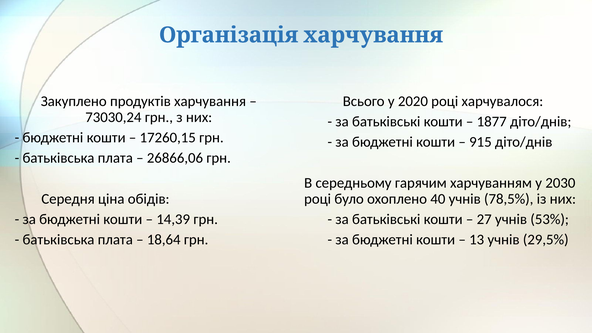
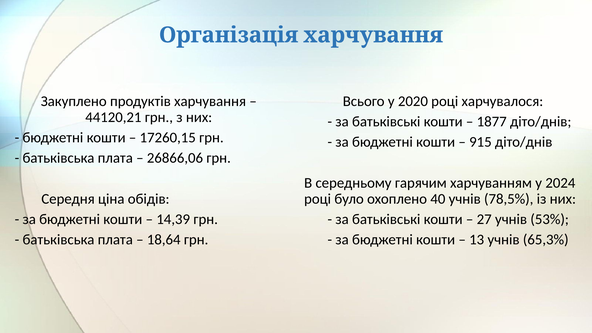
73030,24: 73030,24 -> 44120,21 (113, 117)
2030: 2030 -> 2024 (560, 183)
29,5%: 29,5% -> 65,3% (546, 240)
